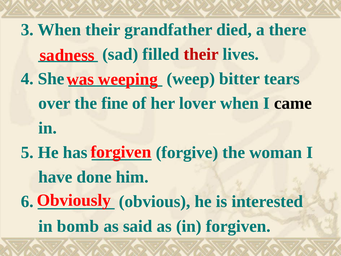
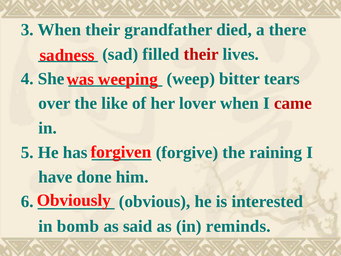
fine: fine -> like (115, 103)
came colour: black -> red (293, 103)
woman: woman -> raining (276, 152)
in forgiven: forgiven -> reminds (238, 226)
